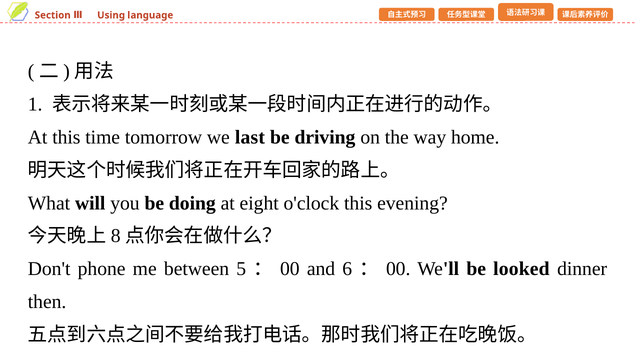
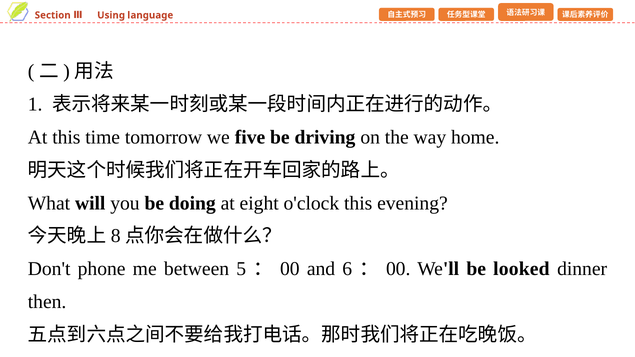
last: last -> five (250, 137)
